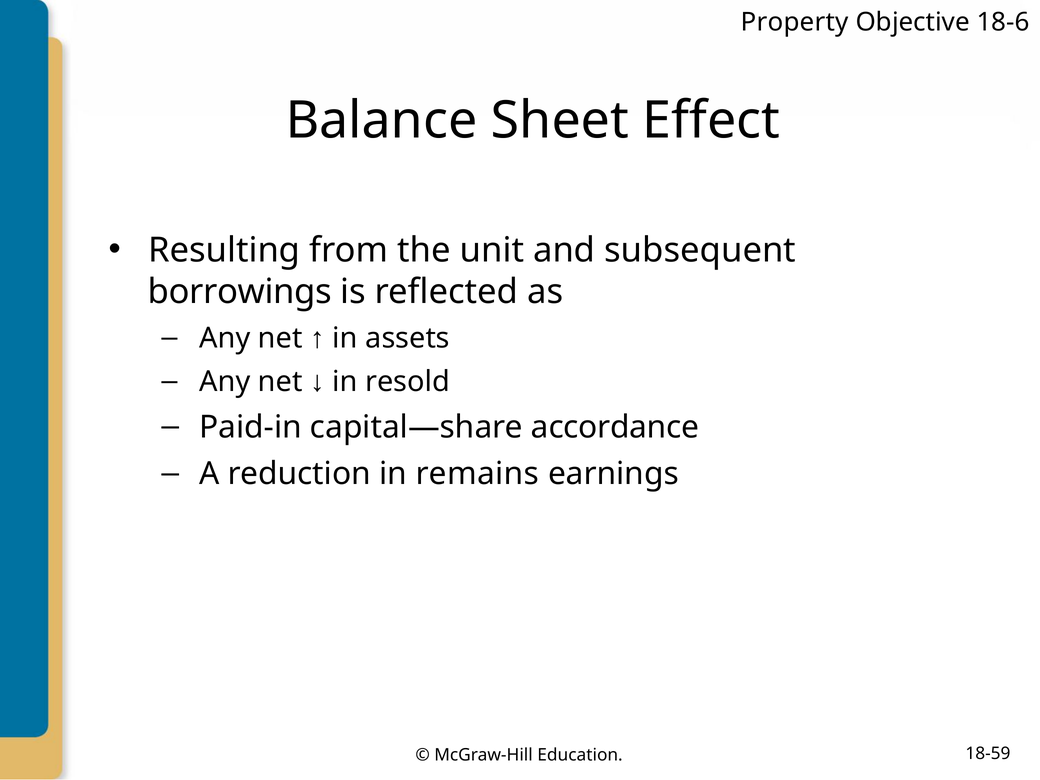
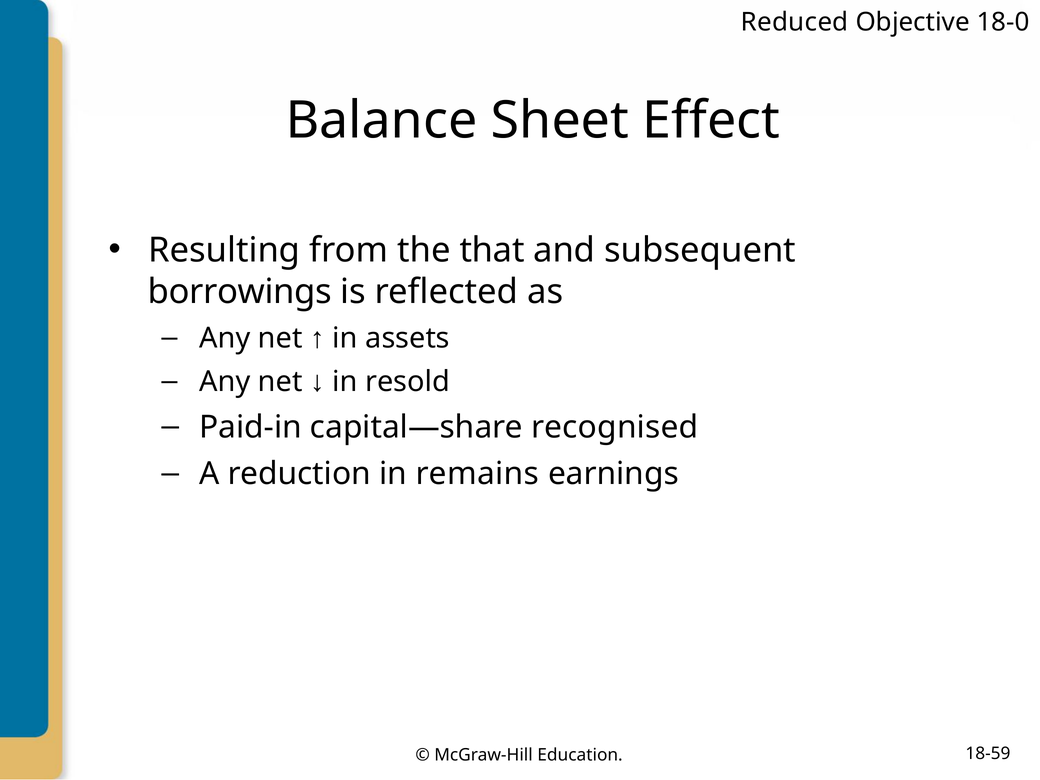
Property: Property -> Reduced (795, 22)
18-6: 18-6 -> 18-0 (1003, 22)
unit: unit -> that (492, 250)
accordance: accordance -> recognised (615, 427)
